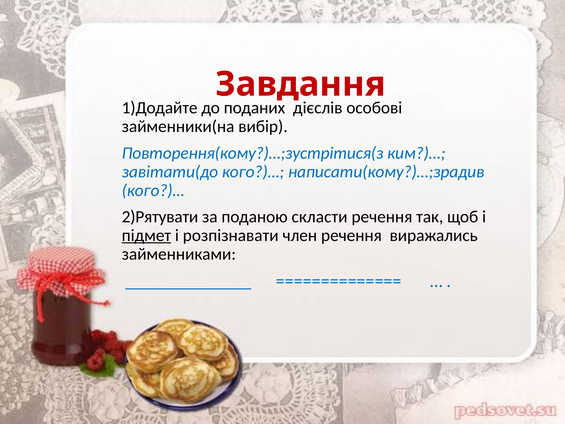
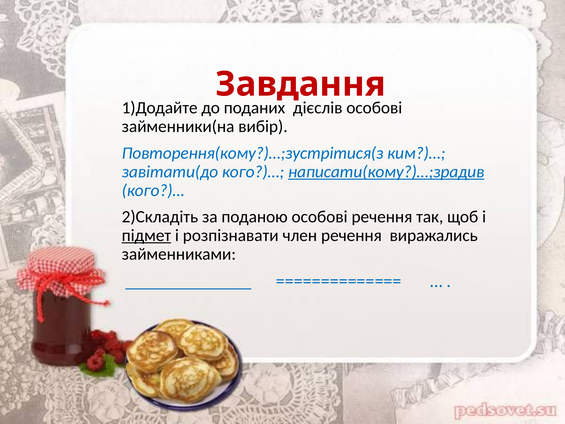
написати(кому?)…;зрадив underline: none -> present (386, 172)
2)Рятувати: 2)Рятувати -> 2)Складіть (160, 217)
поданою скласти: скласти -> особові (320, 217)
